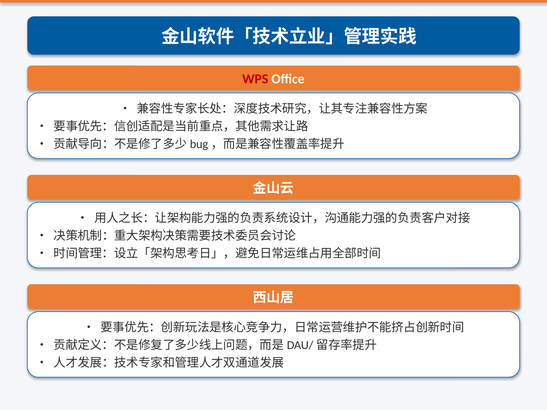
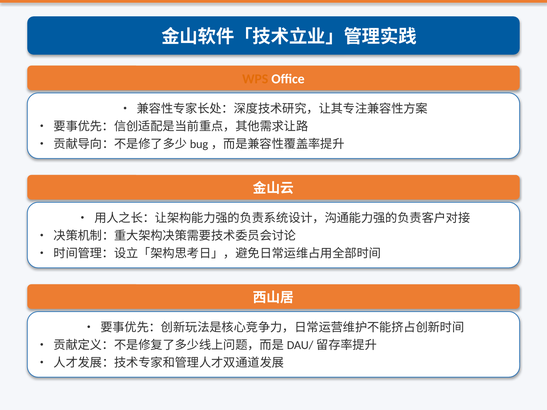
WPS colour: red -> orange (255, 79)
